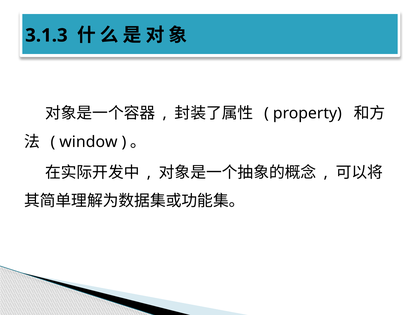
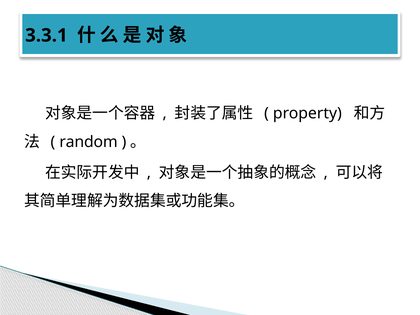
3.1.3: 3.1.3 -> 3.3.1 (46, 35)
window: window -> random (89, 142)
